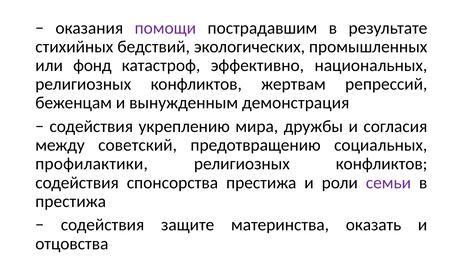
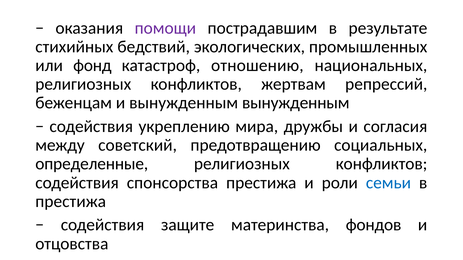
эффективно: эффективно -> отношению (257, 66)
вынужденным демонстрация: демонстрация -> вынужденным (296, 103)
профилактики: профилактики -> определенные (92, 164)
семьи colour: purple -> blue (388, 183)
оказать: оказать -> фондов (374, 225)
